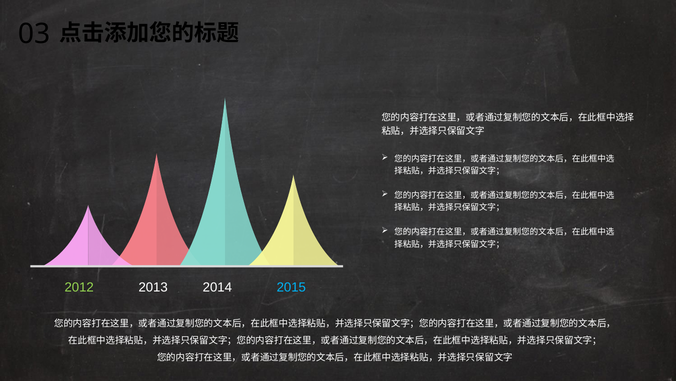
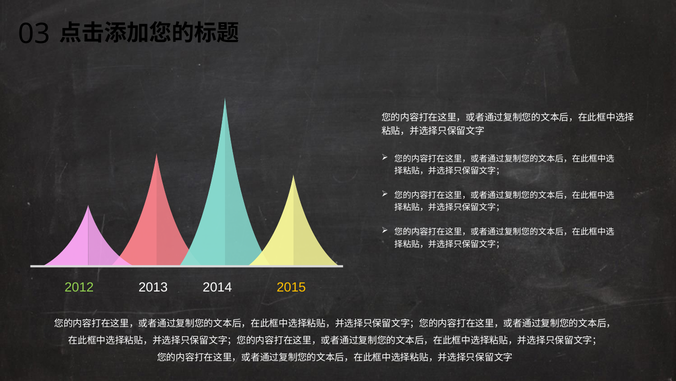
2015 colour: light blue -> yellow (291, 287)
